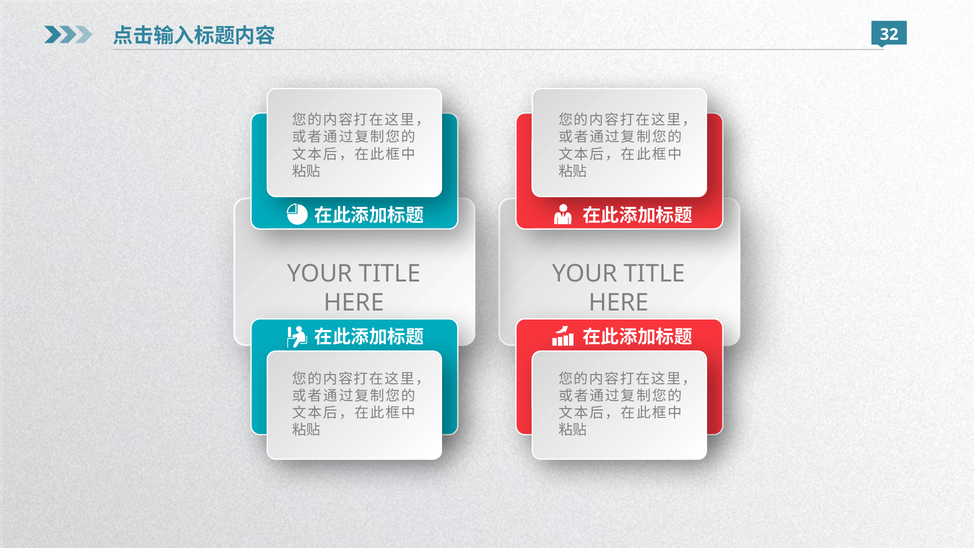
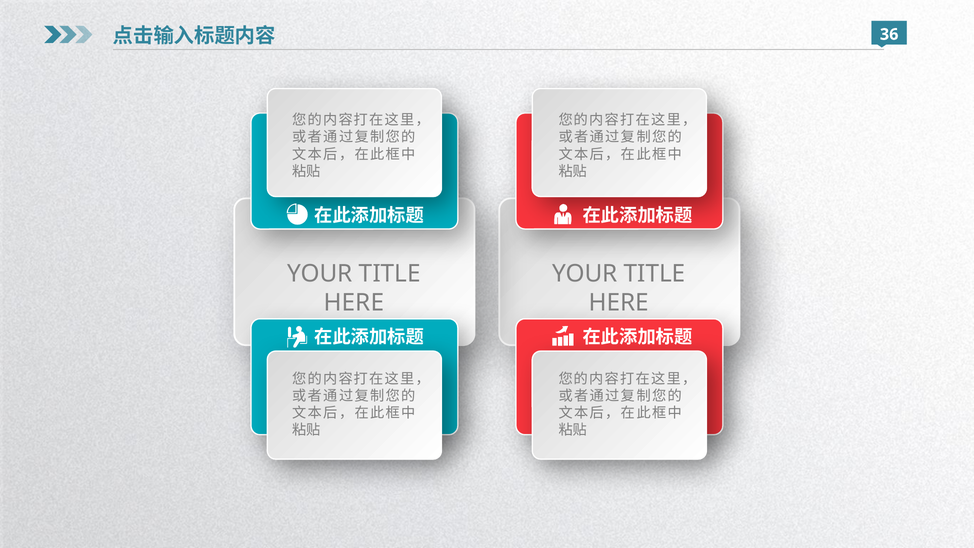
32: 32 -> 36 (889, 34)
